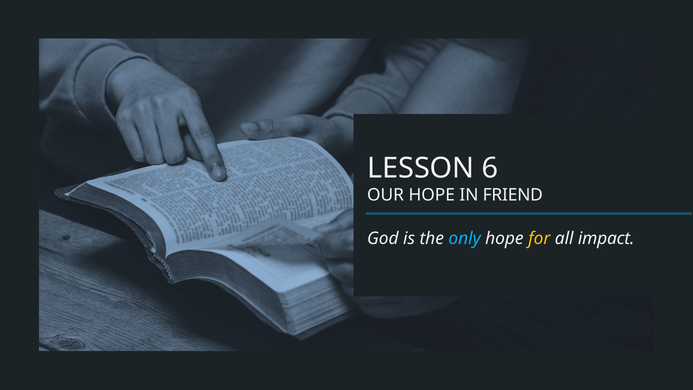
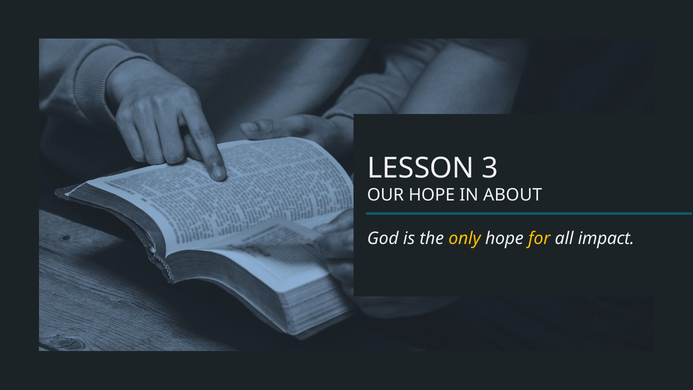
6: 6 -> 3 (490, 168)
FRIEND: FRIEND -> ABOUT (513, 195)
only colour: light blue -> yellow (465, 238)
